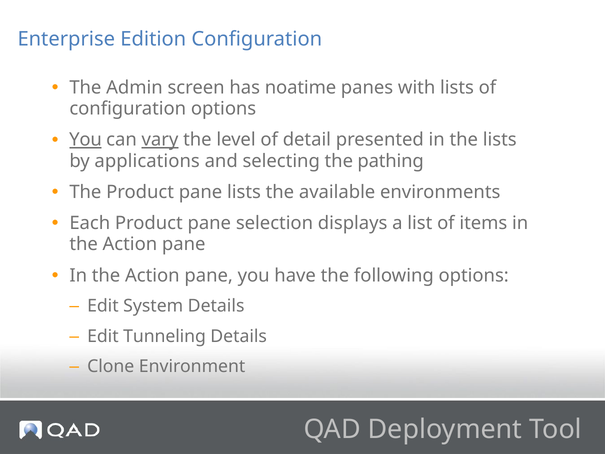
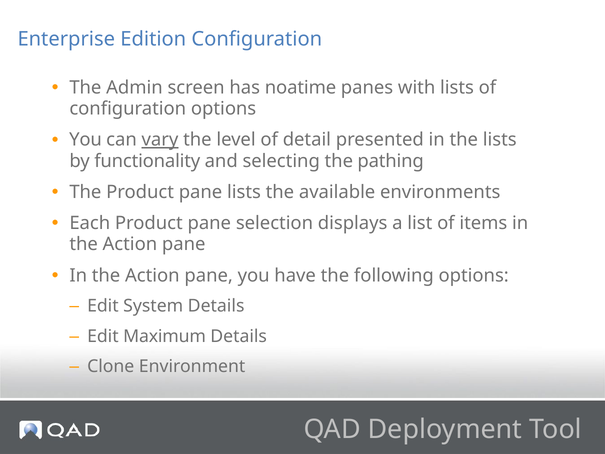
You underline: present -> none (86, 140)
applications: applications -> functionality (147, 161)
Tunneling: Tunneling -> Maximum (165, 336)
